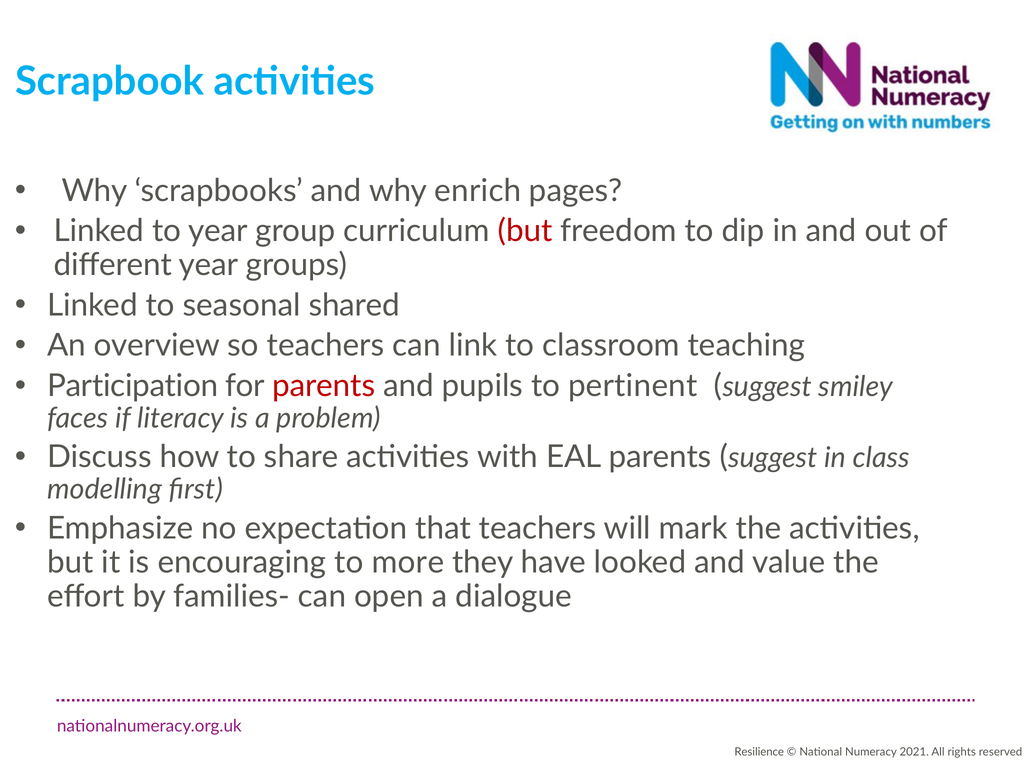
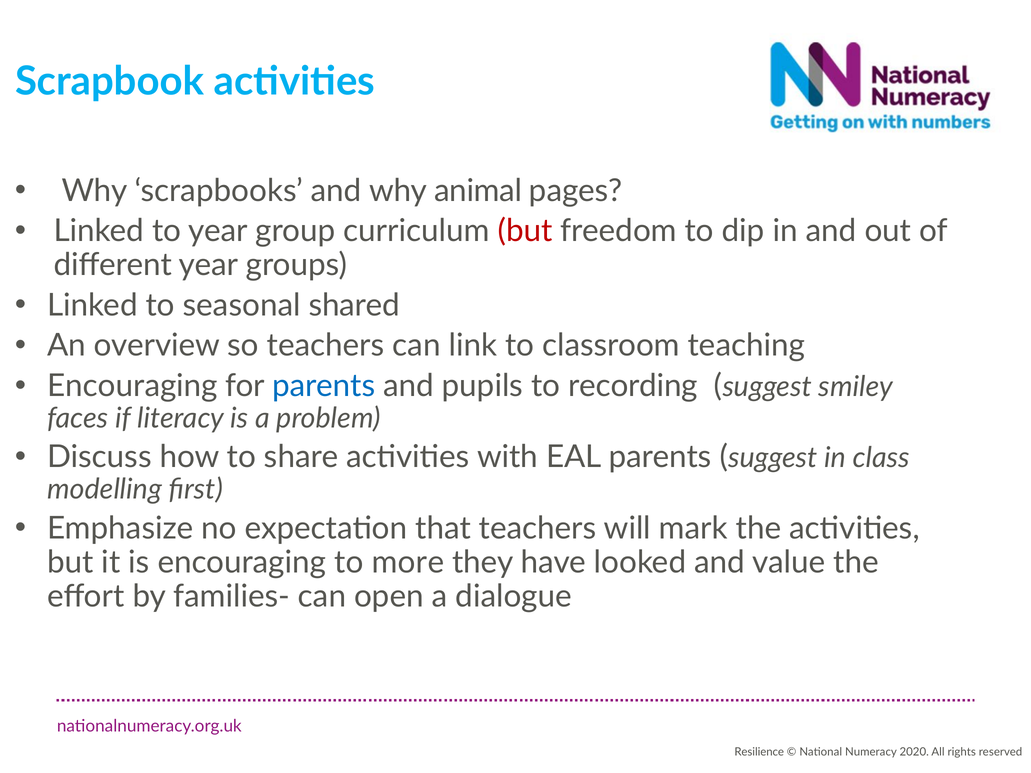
enrich: enrich -> animal (478, 191)
Participation: Participation -> Encouraging (133, 386)
parents colour: red -> blue (324, 386)
pertinent: pertinent -> recording (633, 386)
2021: 2021 -> 2020 (914, 752)
